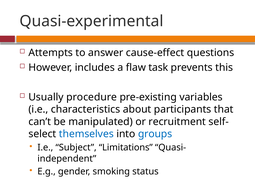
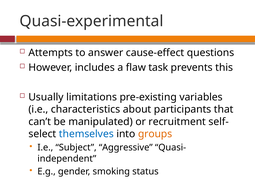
procedure: procedure -> limitations (92, 97)
groups colour: blue -> orange (155, 134)
Limitations: Limitations -> Aggressive (126, 148)
